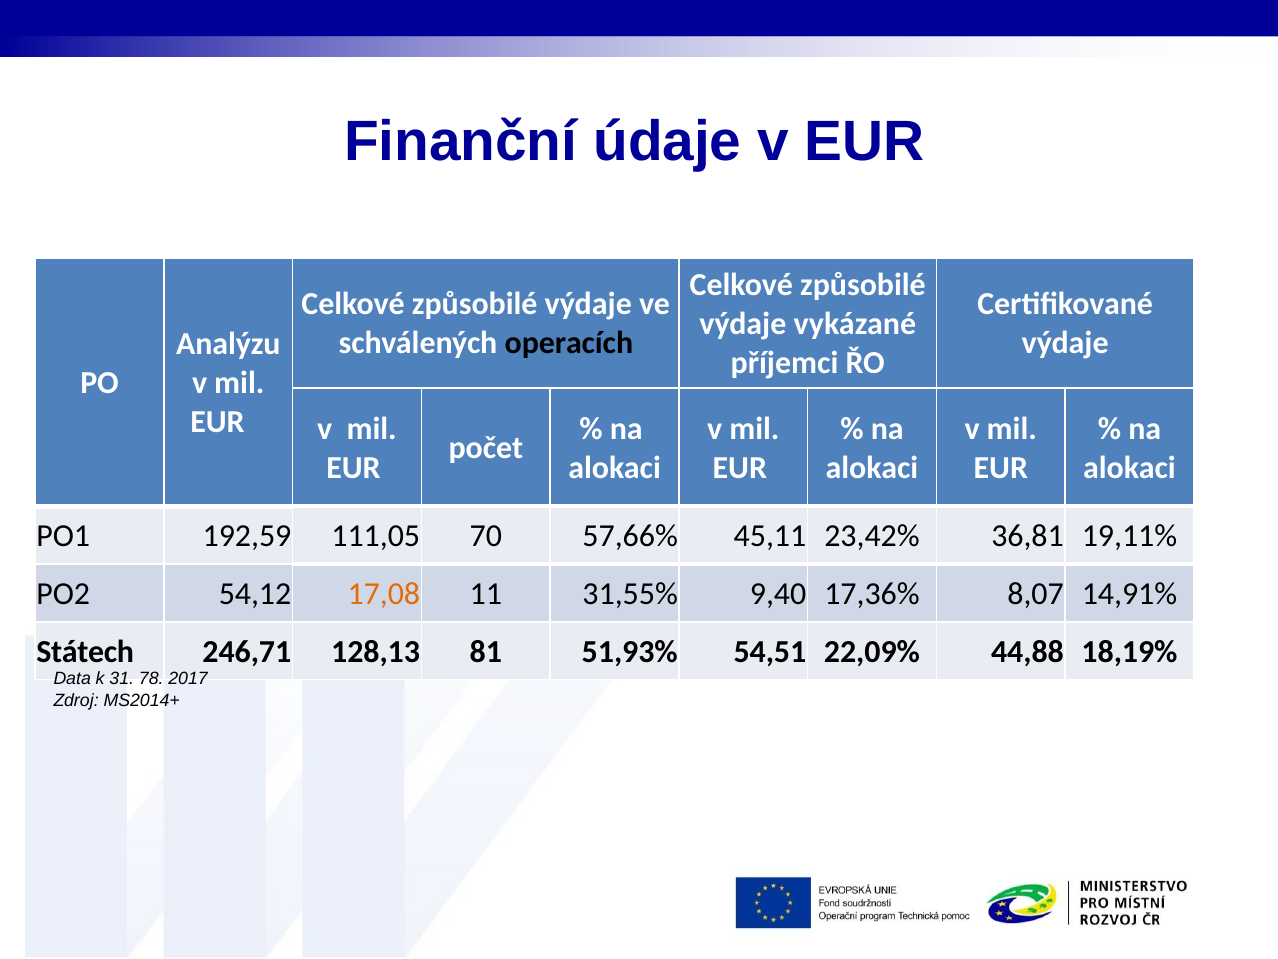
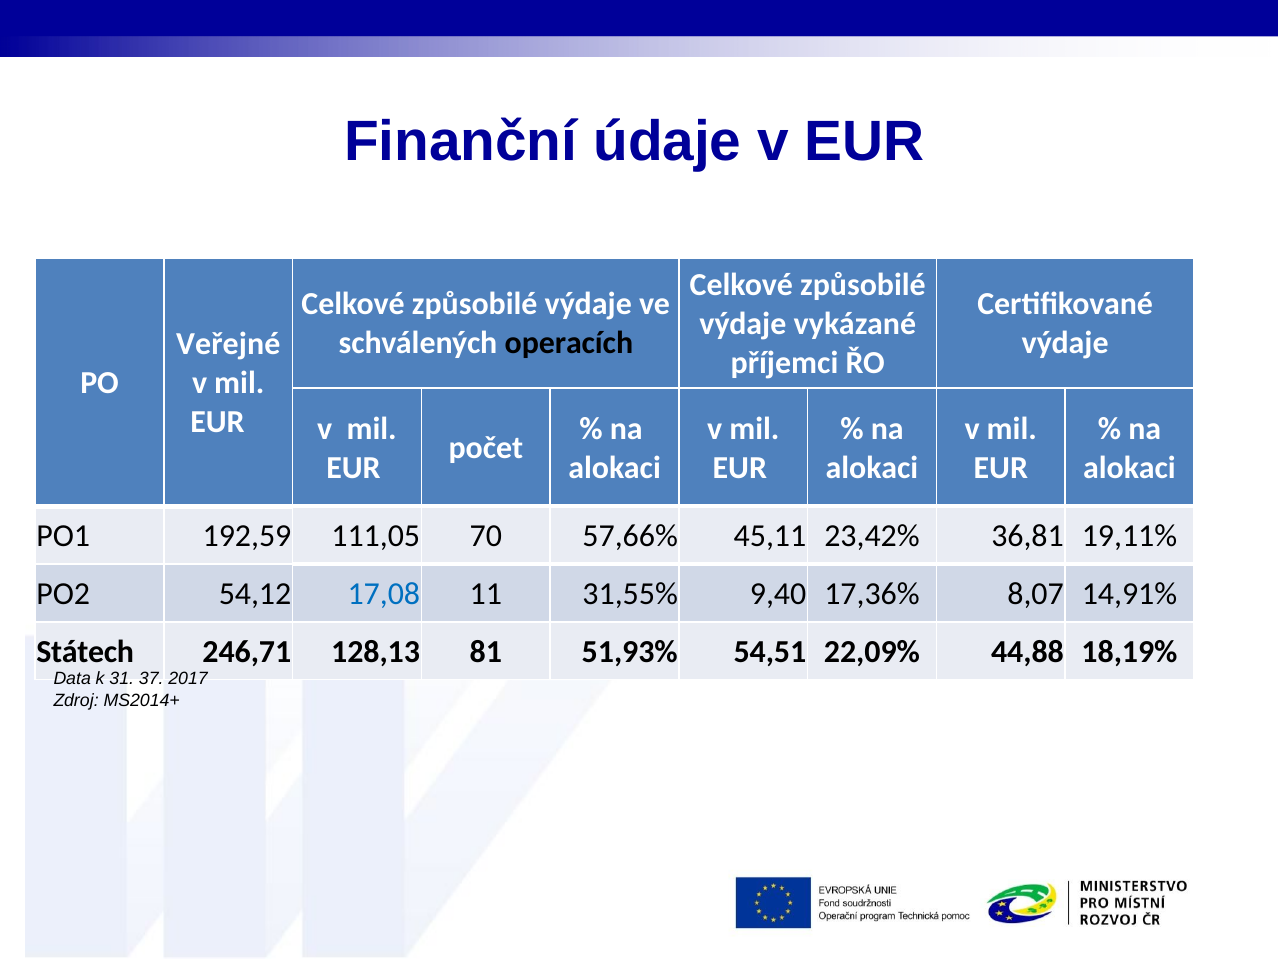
Analýzu: Analýzu -> Veřejné (228, 344)
17,08 colour: orange -> blue (384, 594)
78: 78 -> 37 (151, 679)
